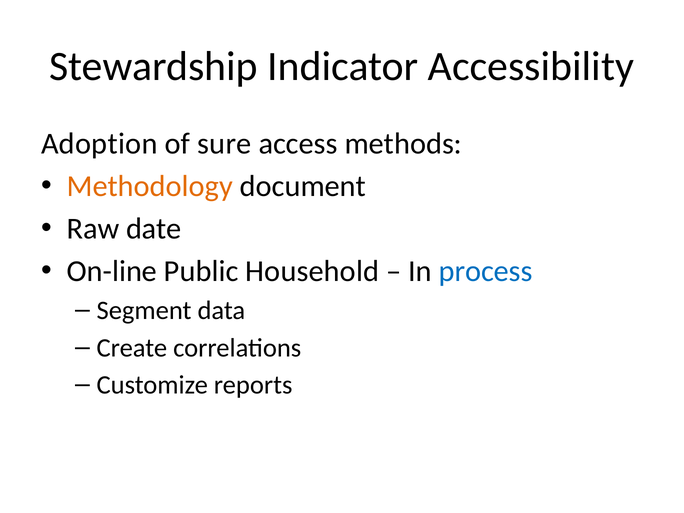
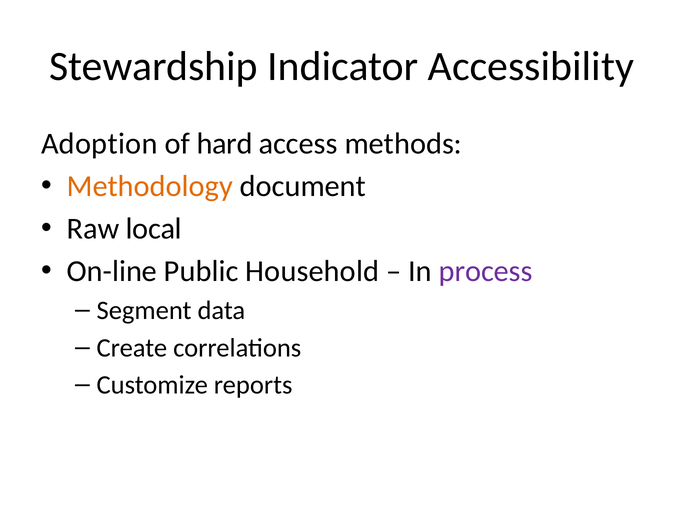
sure: sure -> hard (225, 143)
date: date -> local (154, 229)
process colour: blue -> purple (486, 271)
